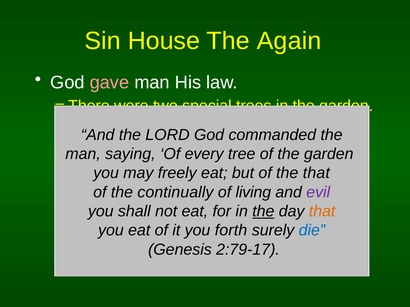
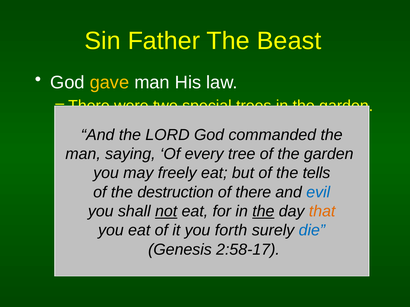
House: House -> Father (164, 41)
Again: Again -> Beast (289, 41)
gave colour: pink -> yellow (109, 83)
that: that -> tells (316, 173)
continually: continually -> destruction (176, 192)
of living: living -> there (253, 192)
evil colour: purple -> blue (318, 192)
not underline: none -> present (166, 212)
2:79-17: 2:79-17 -> 2:58-17 (248, 250)
